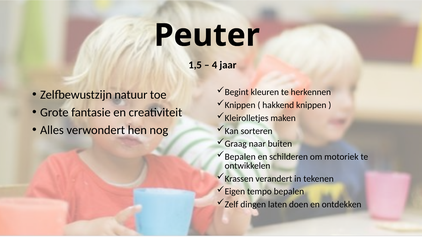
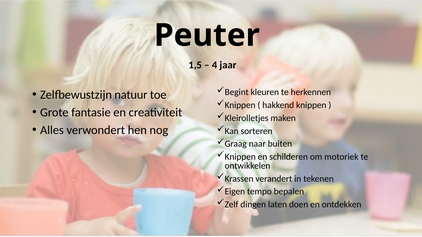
Bepalen: Bepalen -> Knippen (240, 157)
